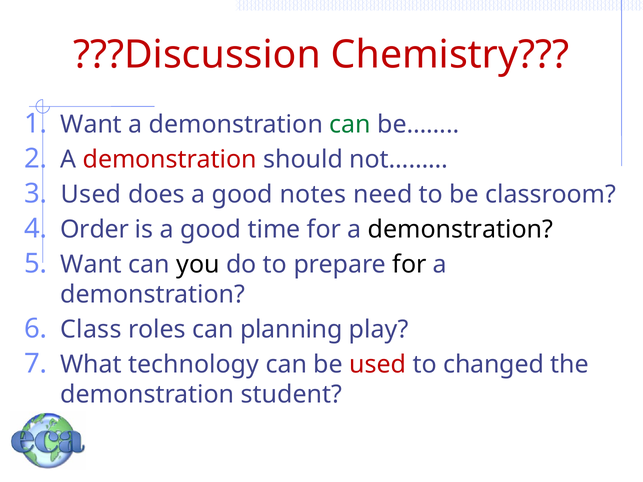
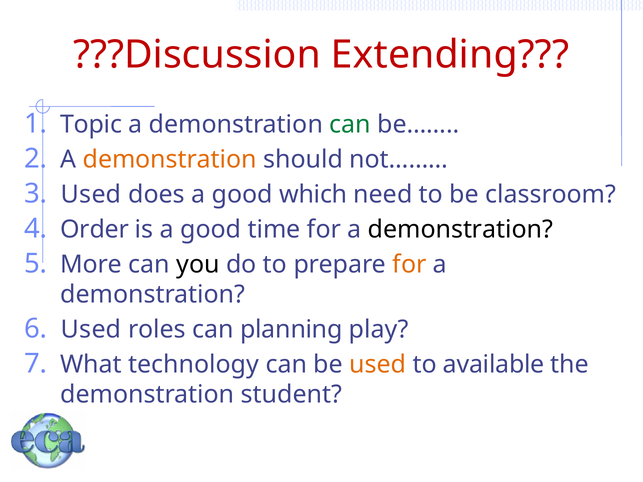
Chemistry: Chemistry -> Extending (450, 55)
Want: Want -> Topic (91, 124)
demonstration colour: red -> orange (170, 159)
notes: notes -> which (313, 194)
Want: Want -> More (91, 265)
for colour: black -> orange (409, 265)
Class: Class -> Used (91, 330)
used colour: red -> orange (378, 365)
changed: changed -> available (494, 365)
